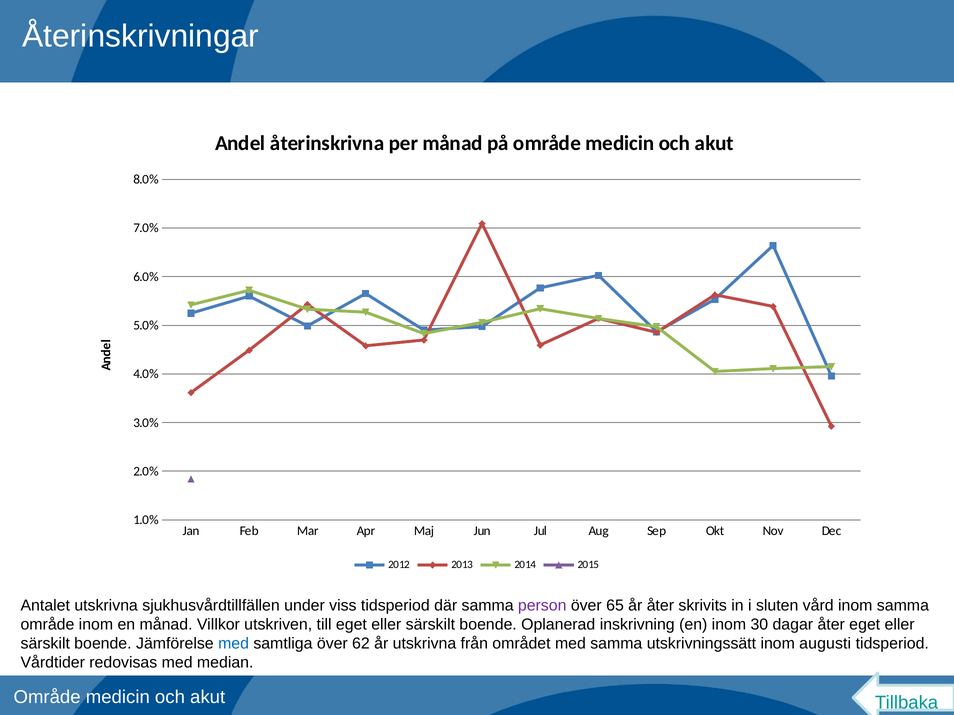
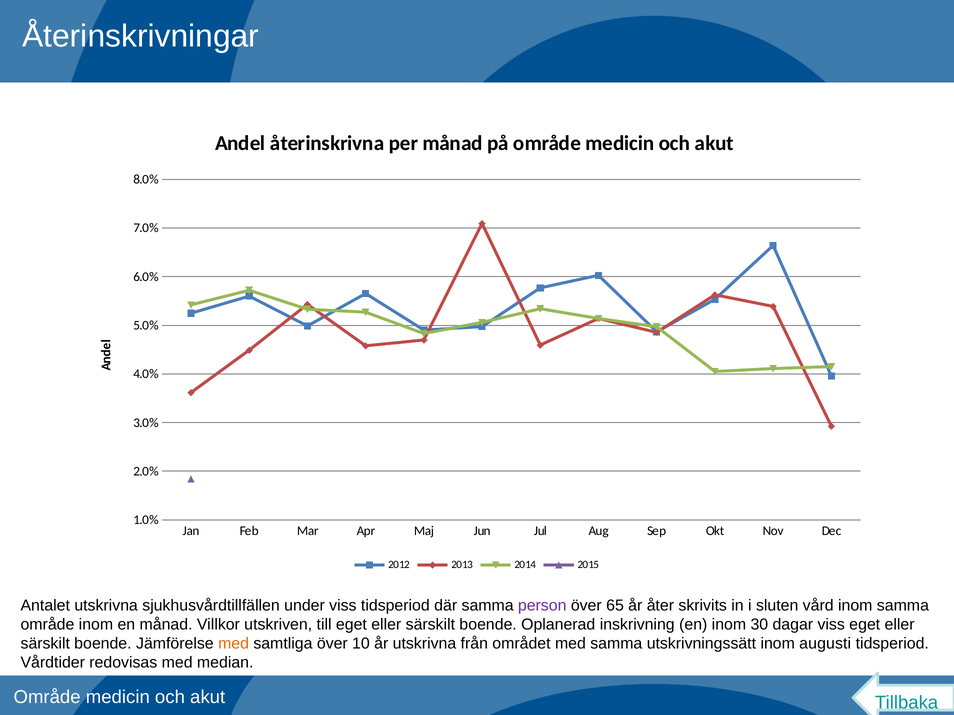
dagar åter: åter -> viss (831, 625)
med colour: blue -> orange (234, 644)
62: 62 -> 10 (361, 644)
